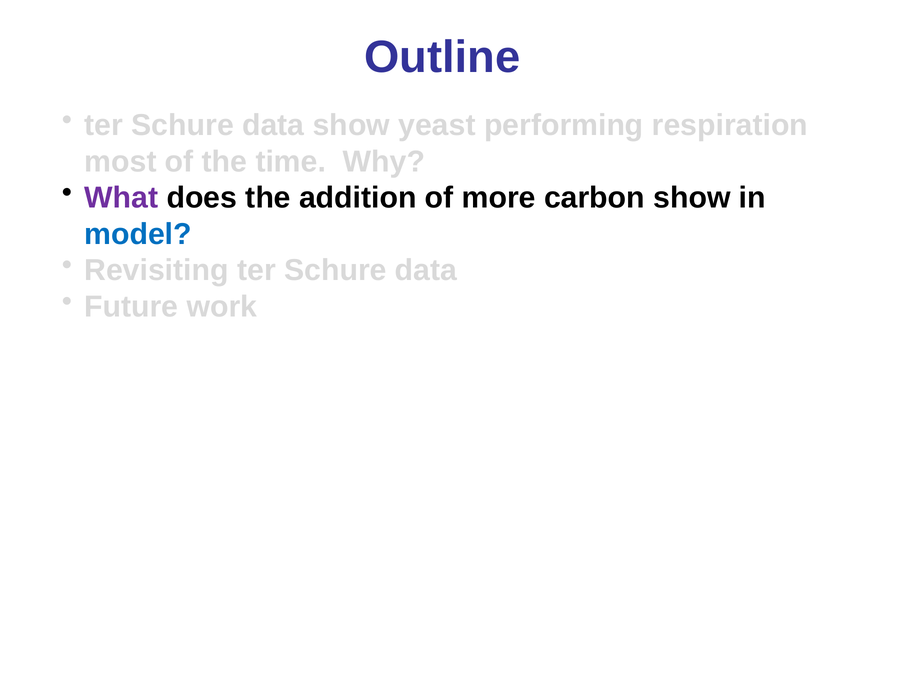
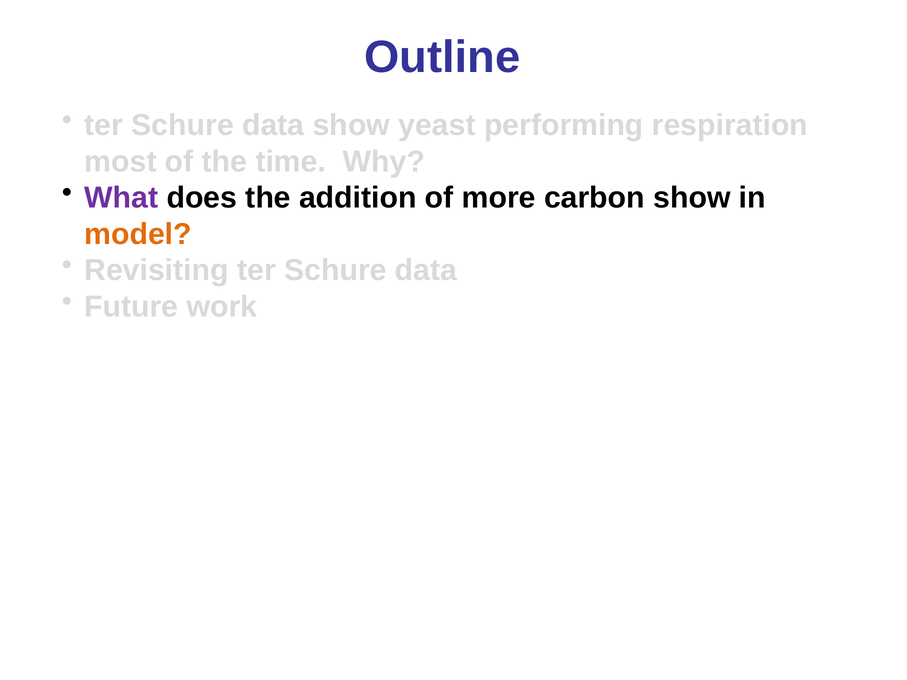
model colour: blue -> orange (138, 234)
